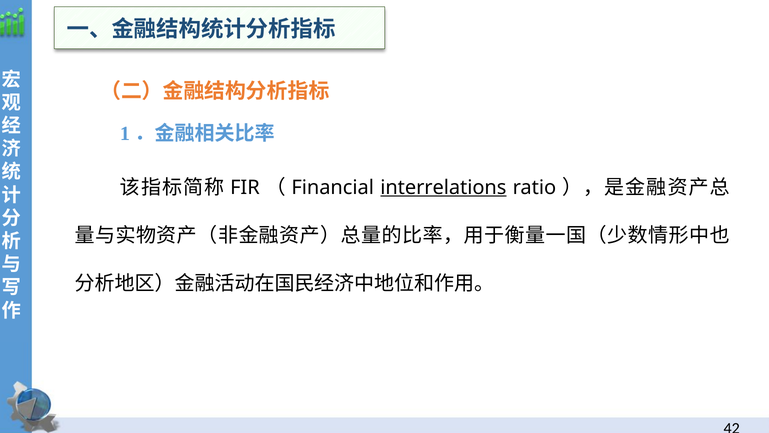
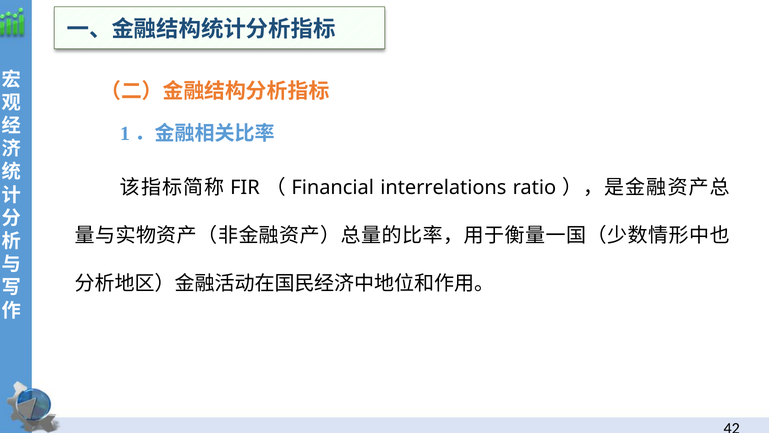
interrelations underline: present -> none (443, 187)
